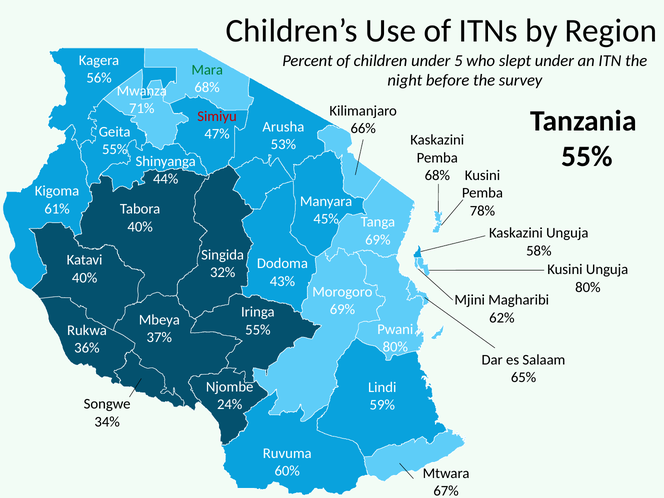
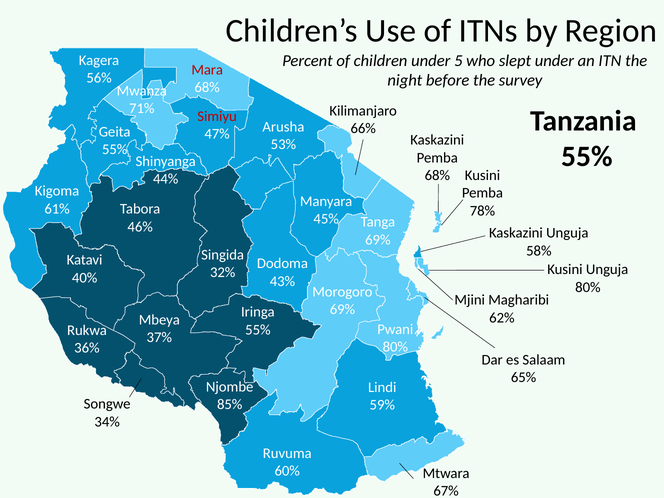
Mara colour: green -> red (207, 70)
40%: 40% -> 46% (140, 227)
24%: 24% -> 85% (230, 404)
